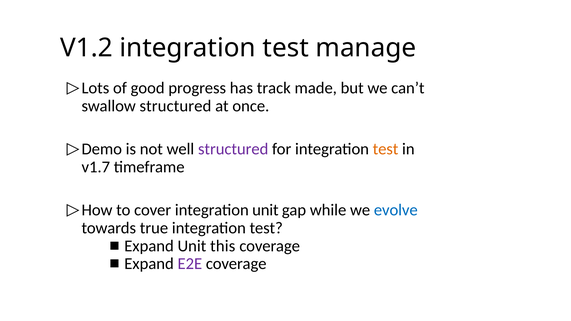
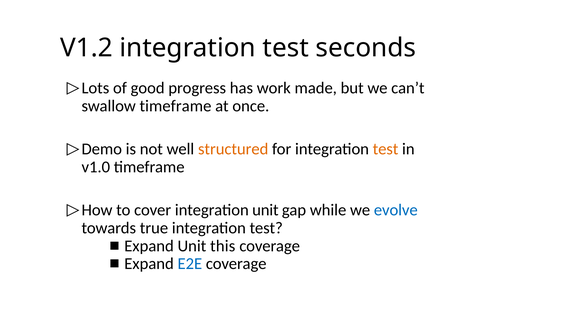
manage: manage -> seconds (366, 48)
track: track -> work (274, 88)
swallow structured: structured -> timeframe (175, 106)
structured colour: purple -> orange (233, 149)
v1.7: v1.7 -> v1.0 (96, 167)
E2E colour: purple -> blue (190, 264)
